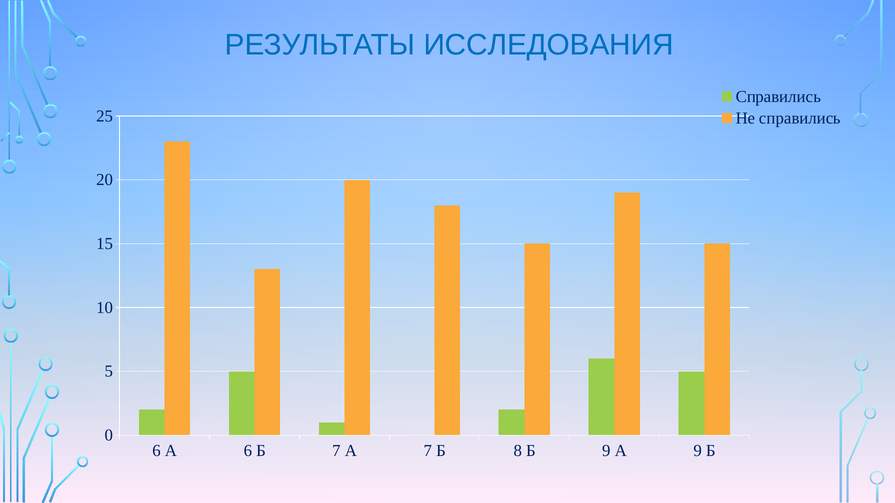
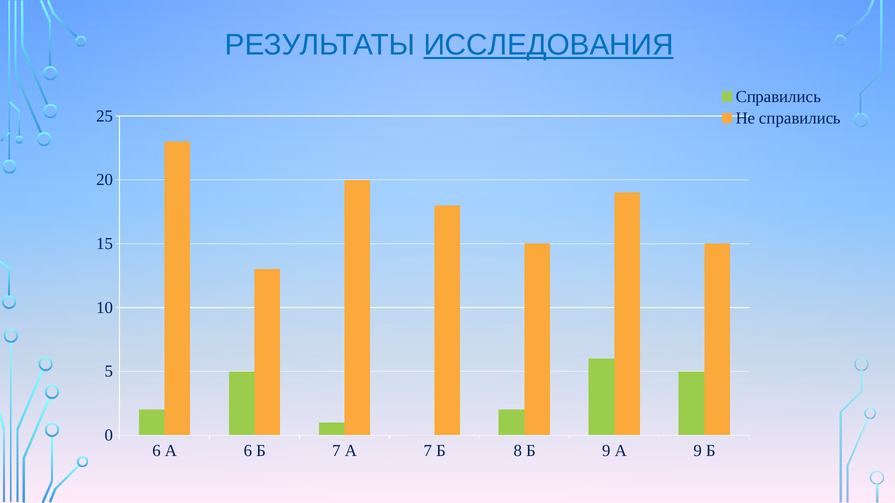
ИССЛЕДОВАНИЯ underline: none -> present (549, 45)
